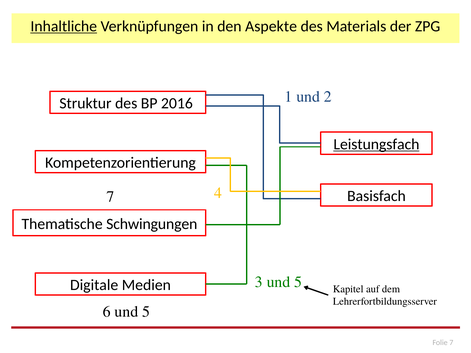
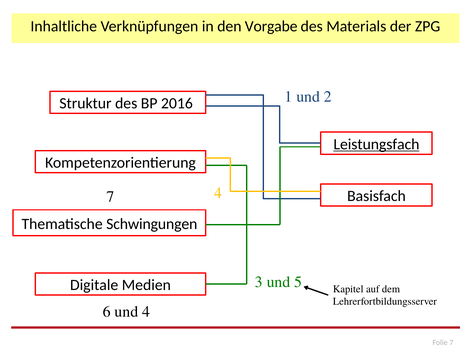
Inhaltliche underline: present -> none (64, 26)
Aspekte: Aspekte -> Vorgabe (271, 26)
6 und 5: 5 -> 4 (146, 312)
